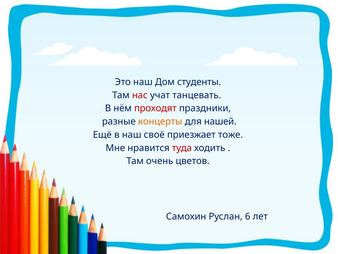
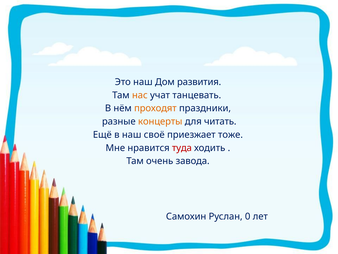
студенты: студенты -> развития (199, 82)
нас colour: red -> orange (140, 95)
проходят colour: red -> orange (155, 108)
нашей: нашей -> читать (220, 121)
цветов: цветов -> завода (193, 161)
6: 6 -> 0 (248, 216)
